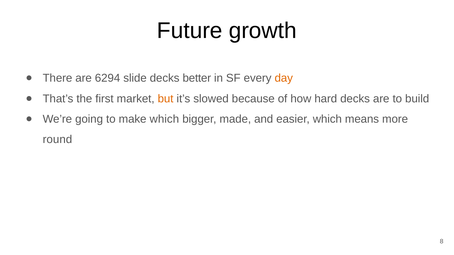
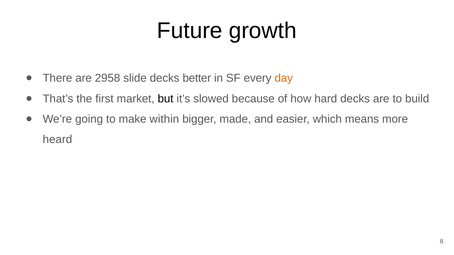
6294: 6294 -> 2958 (108, 78)
but colour: orange -> black (166, 99)
make which: which -> within (164, 119)
round: round -> heard (57, 140)
